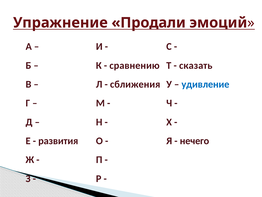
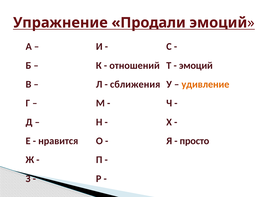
сравнению: сравнению -> отношений (135, 65)
сказать: сказать -> эмоций (196, 65)
удивление colour: blue -> orange (205, 84)
развития: развития -> нравится (58, 141)
нечего: нечего -> просто (194, 141)
